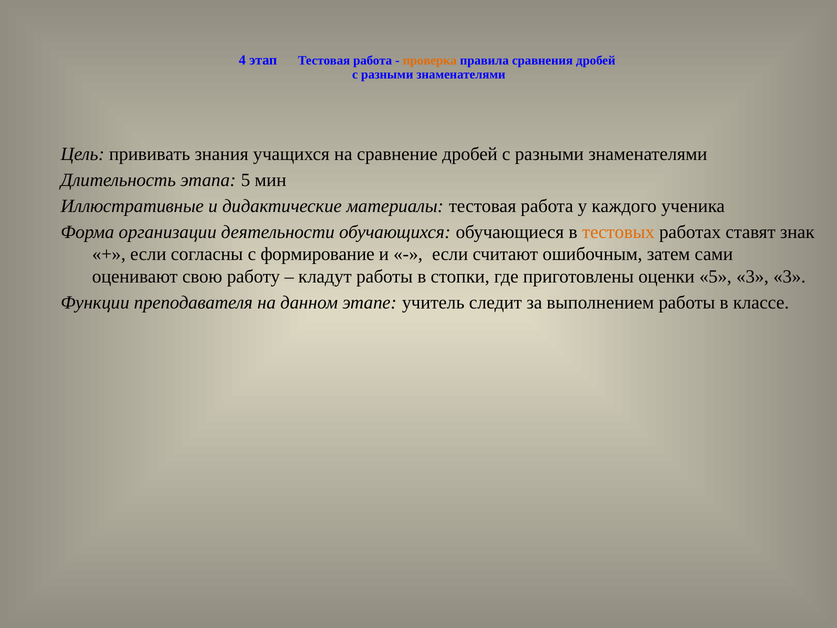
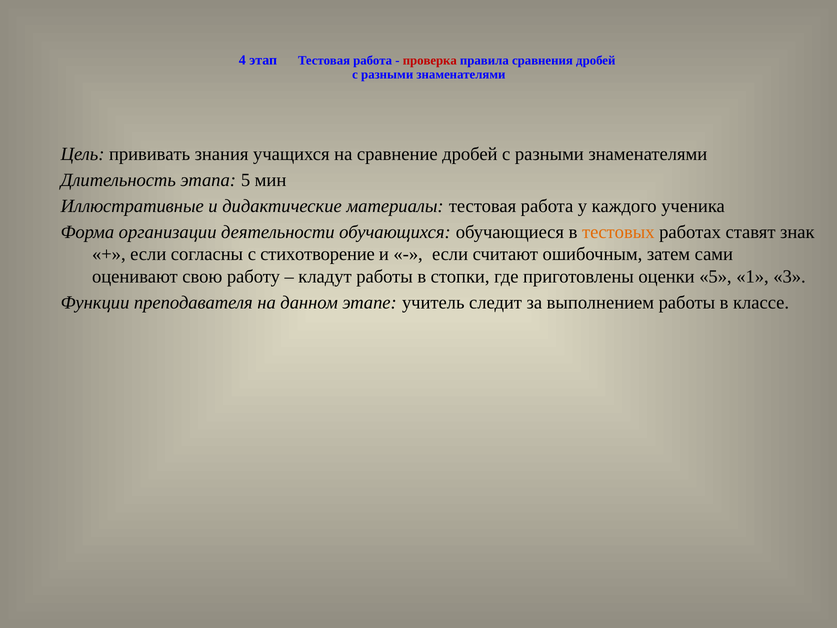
проверка colour: orange -> red (430, 60)
формирование: формирование -> стихотворение (318, 254)
5 3: 3 -> 1 (752, 276)
